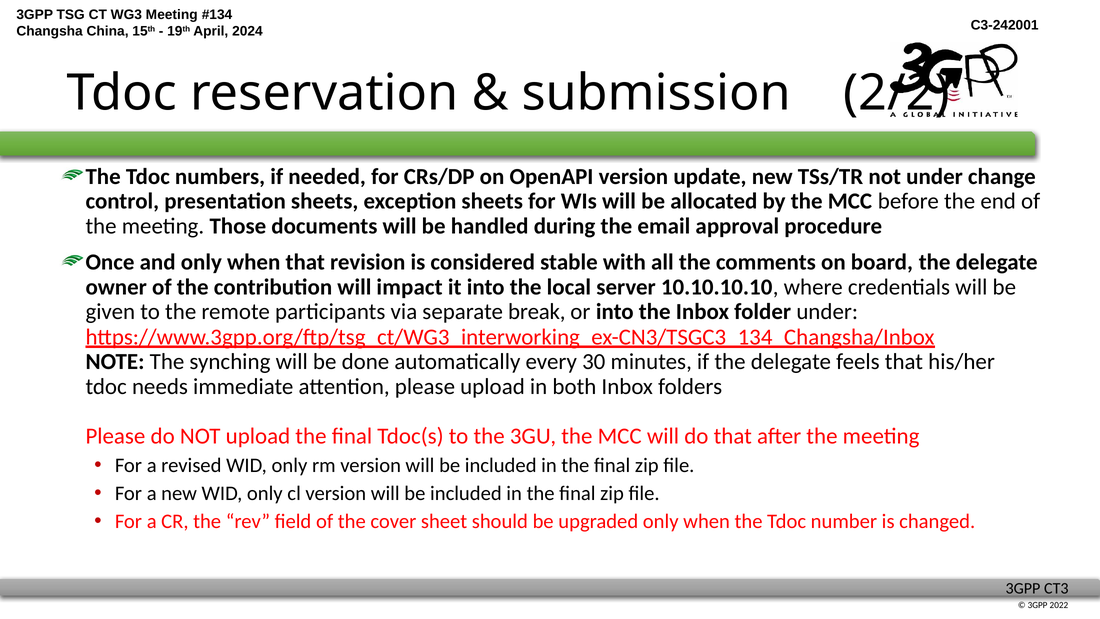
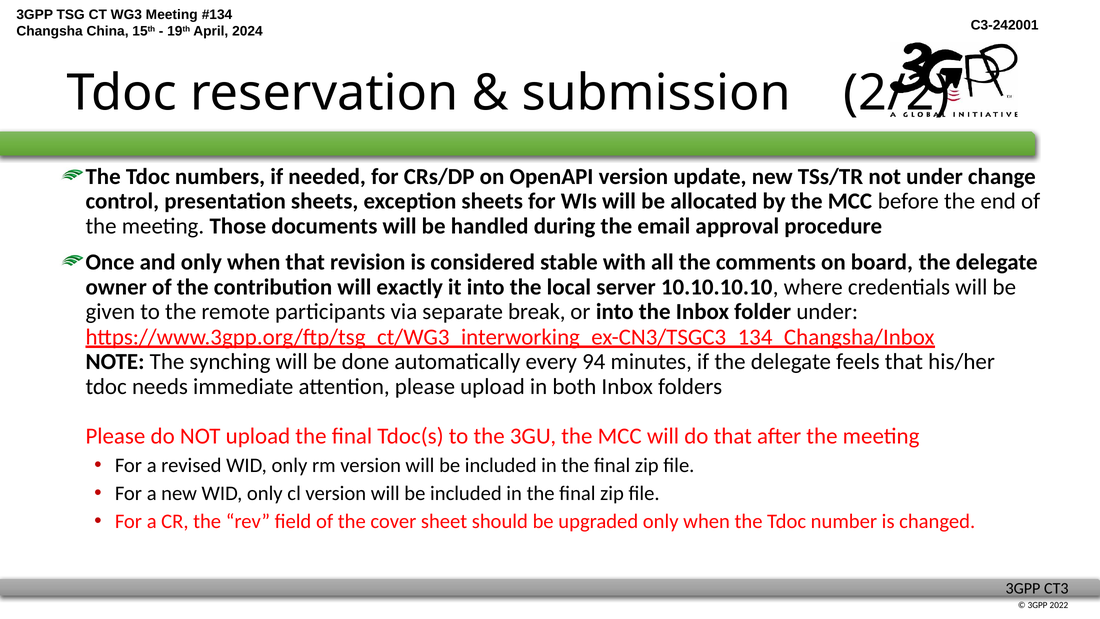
impact: impact -> exactly (410, 287)
30: 30 -> 94 (594, 362)
